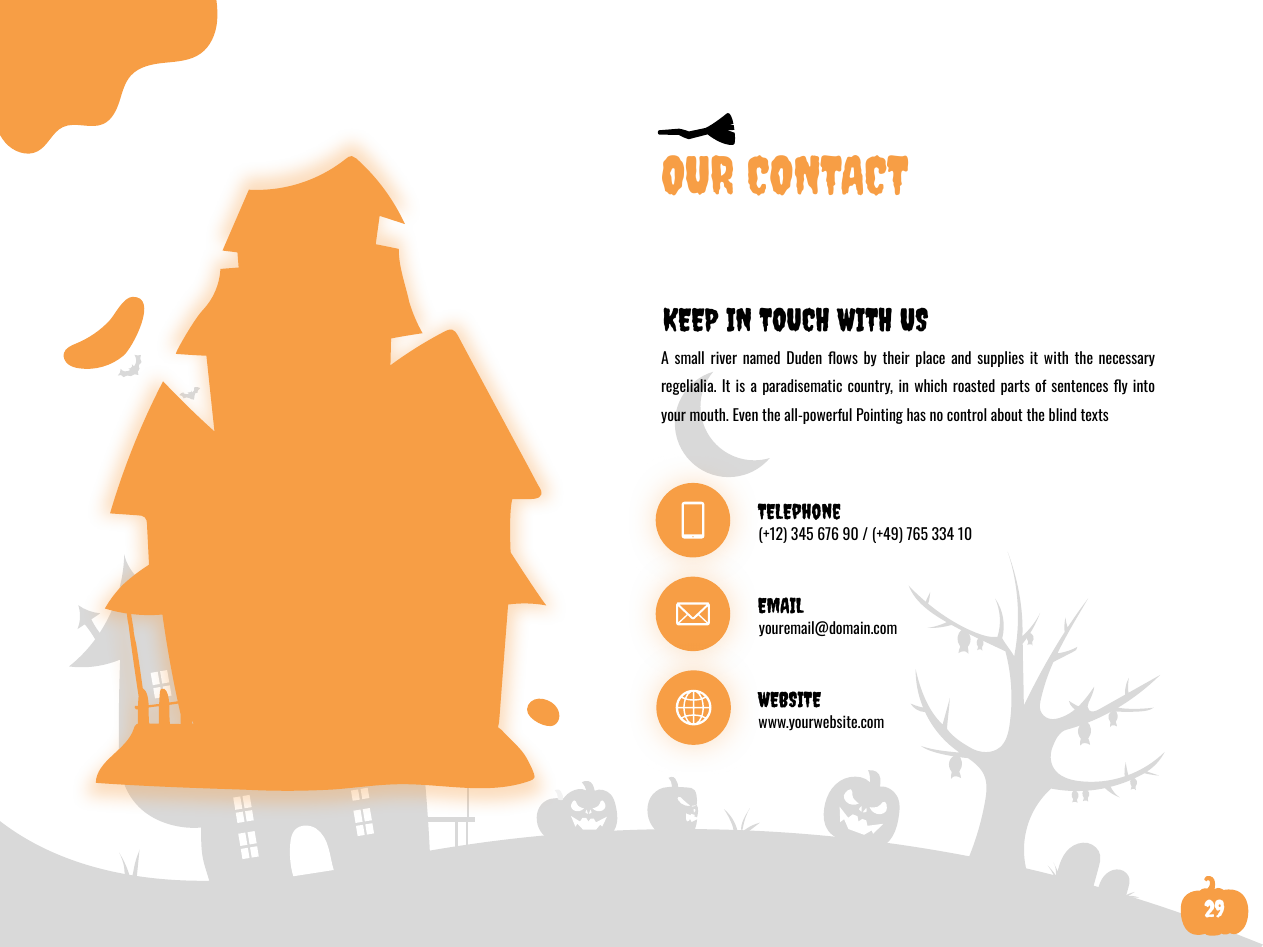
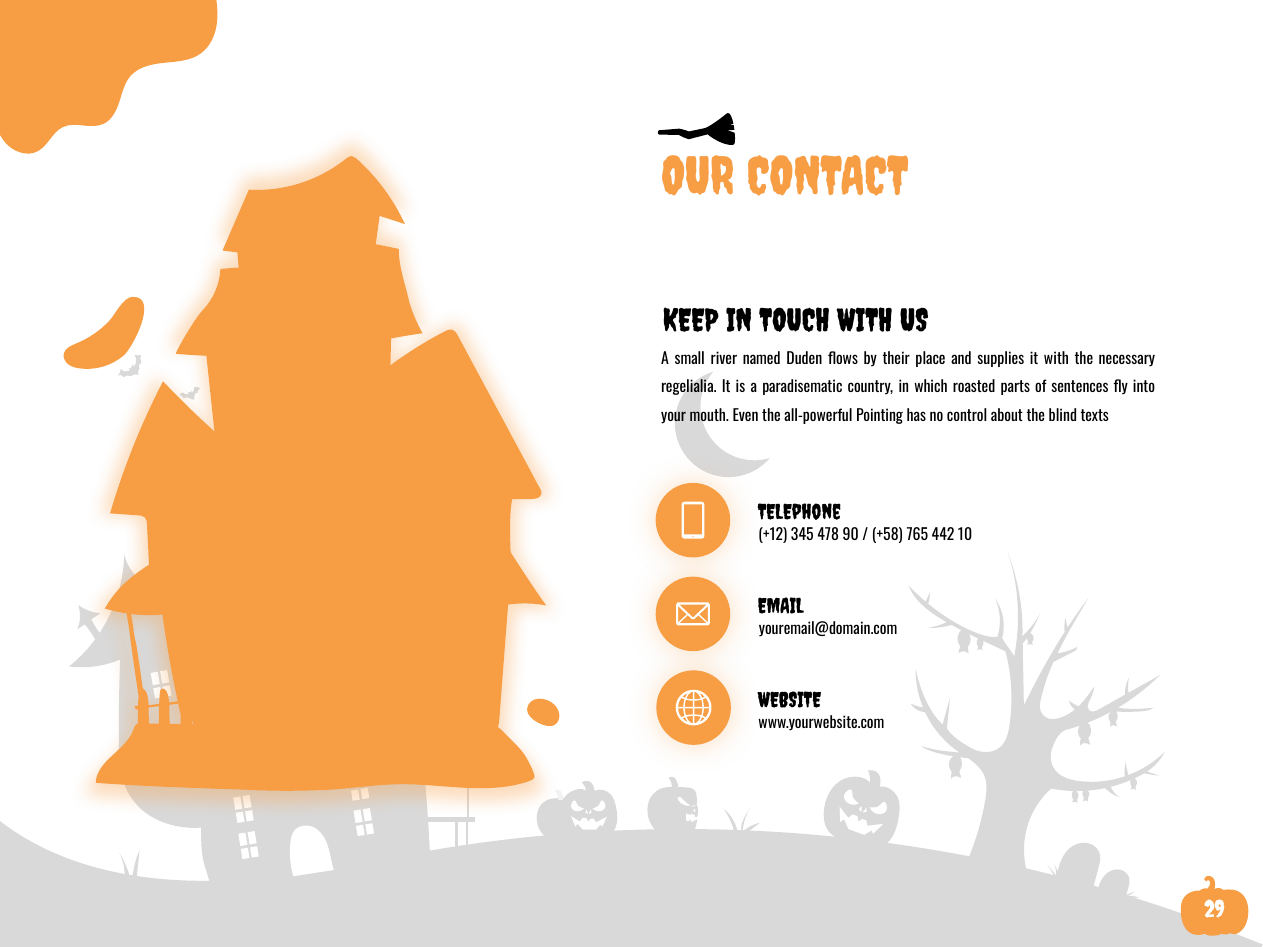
676: 676 -> 478 (828, 536)
+49: +49 -> +58 (887, 536)
334: 334 -> 442 (943, 536)
